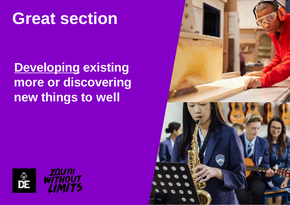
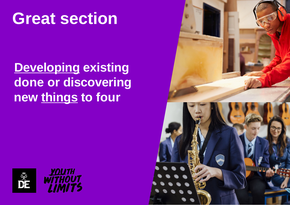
more: more -> done (29, 82)
things underline: none -> present (60, 97)
well: well -> four (108, 97)
